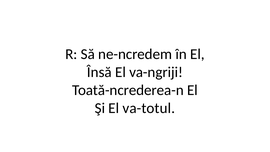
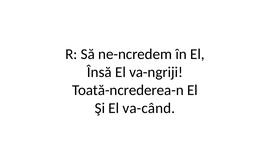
va-totul: va-totul -> va-când (149, 108)
